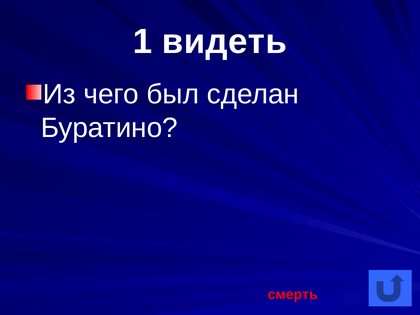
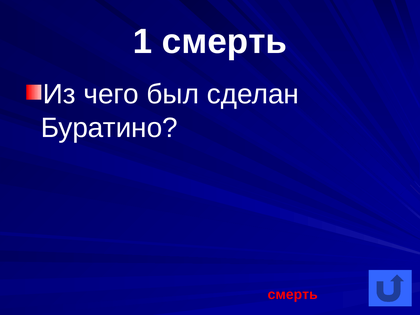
1 видеть: видеть -> смерть (224, 41)
